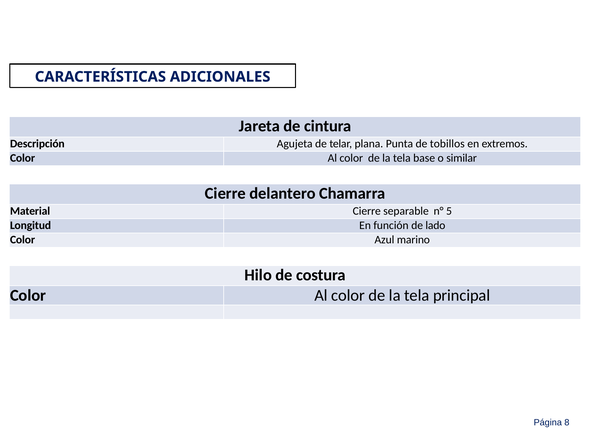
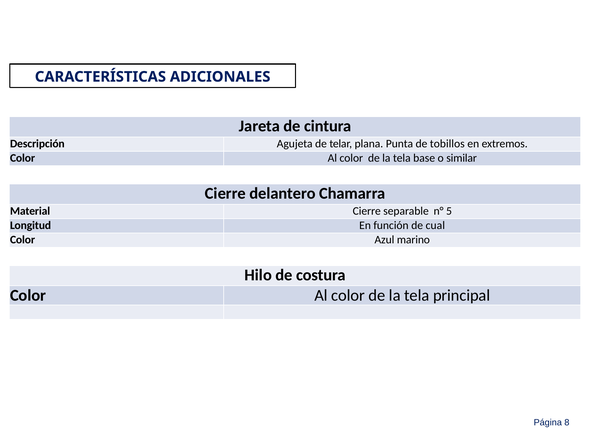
lado: lado -> cual (435, 225)
